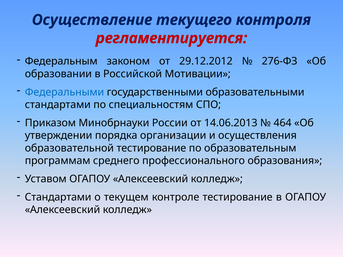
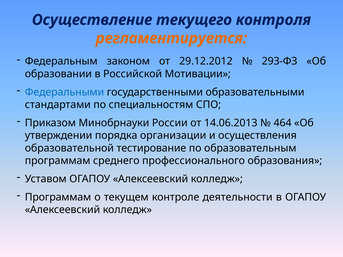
регламентируется colour: red -> orange (171, 38)
276-ФЗ: 276-ФЗ -> 293-ФЗ (280, 61)
Стандартами: Стандартами -> Программам (58, 197)
контроле тестирование: тестирование -> деятельности (238, 197)
